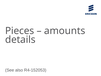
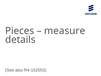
amounts: amounts -> measure (65, 31)
